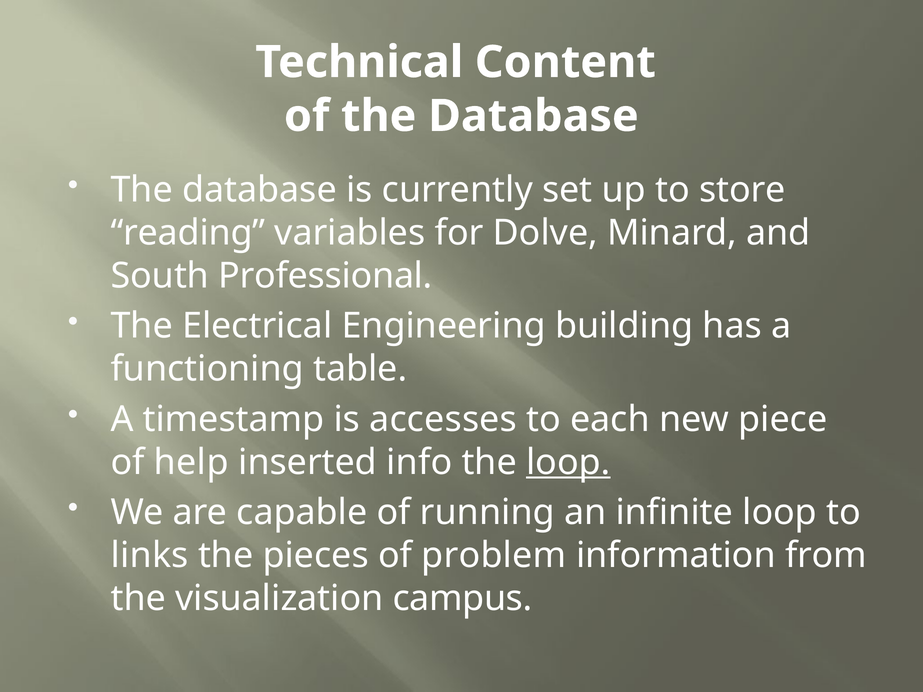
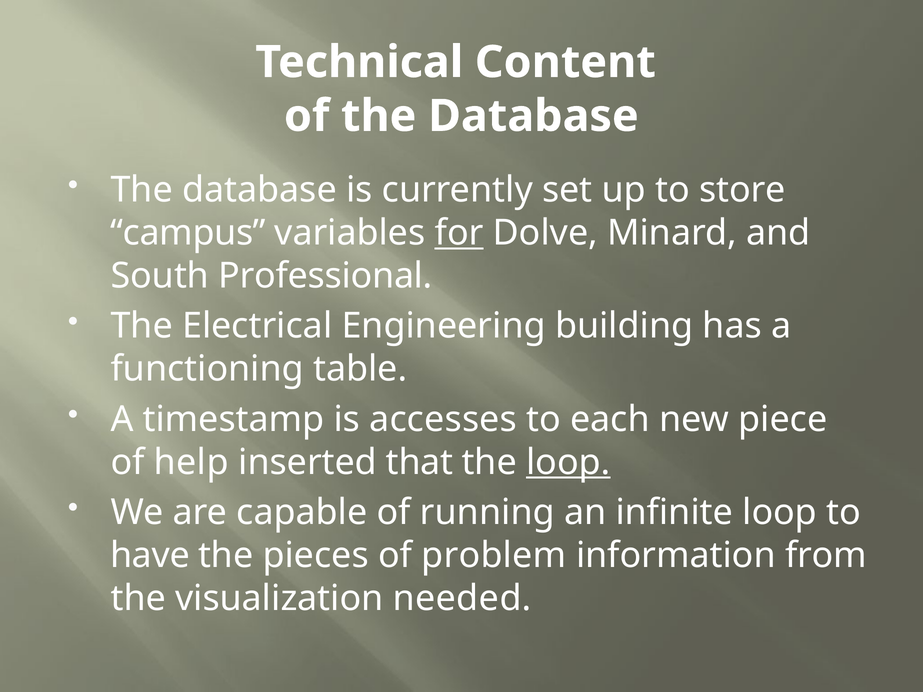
reading: reading -> campus (188, 233)
for underline: none -> present (459, 233)
info: info -> that (419, 462)
links: links -> have (150, 556)
campus: campus -> needed (462, 599)
